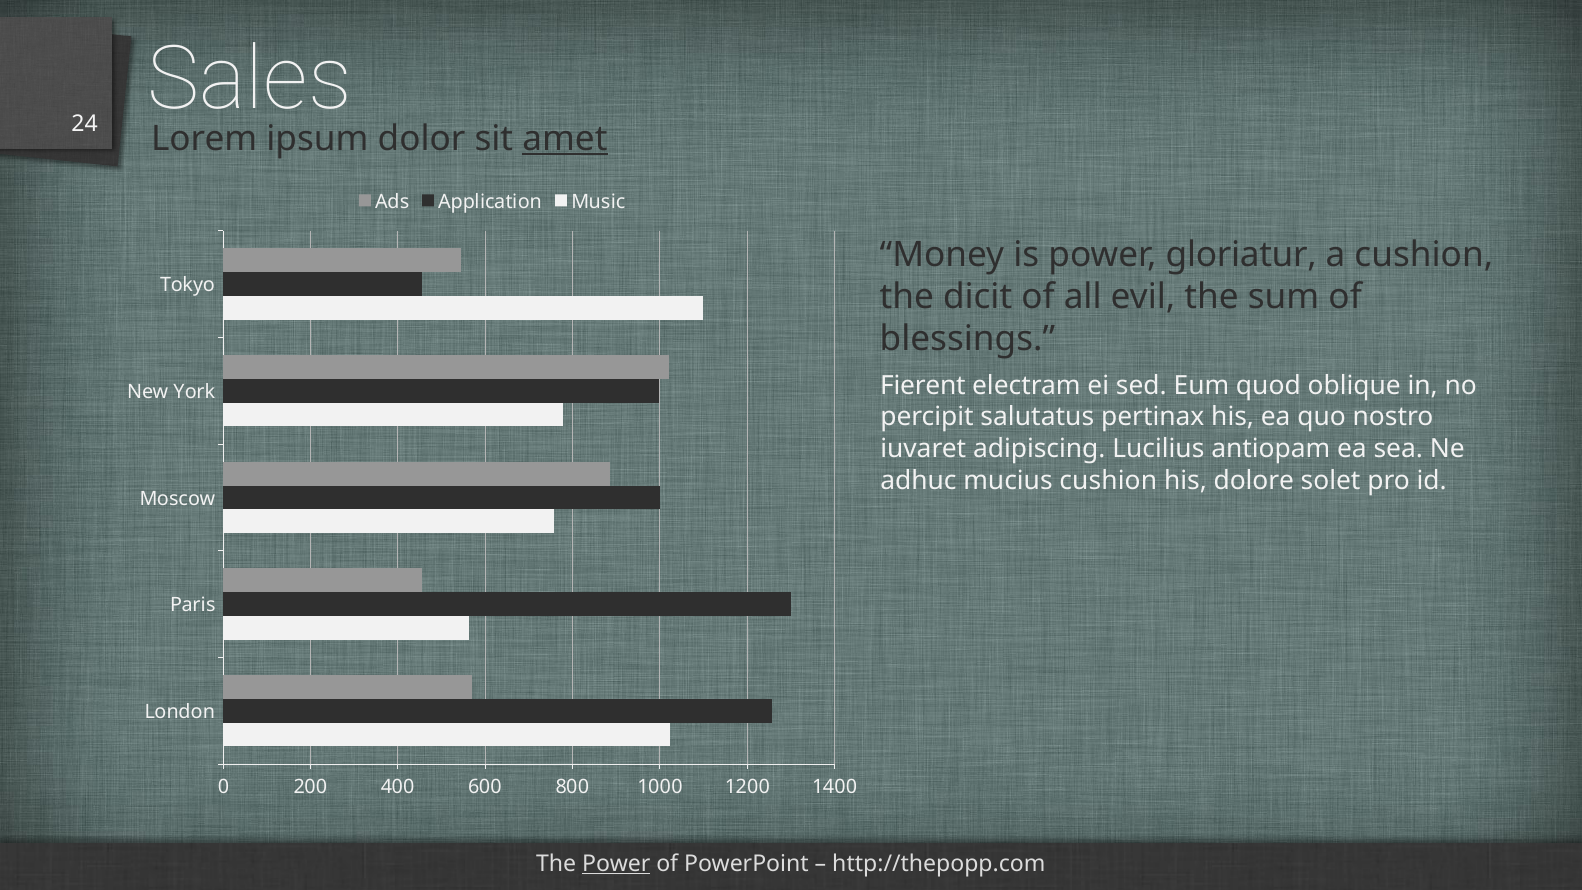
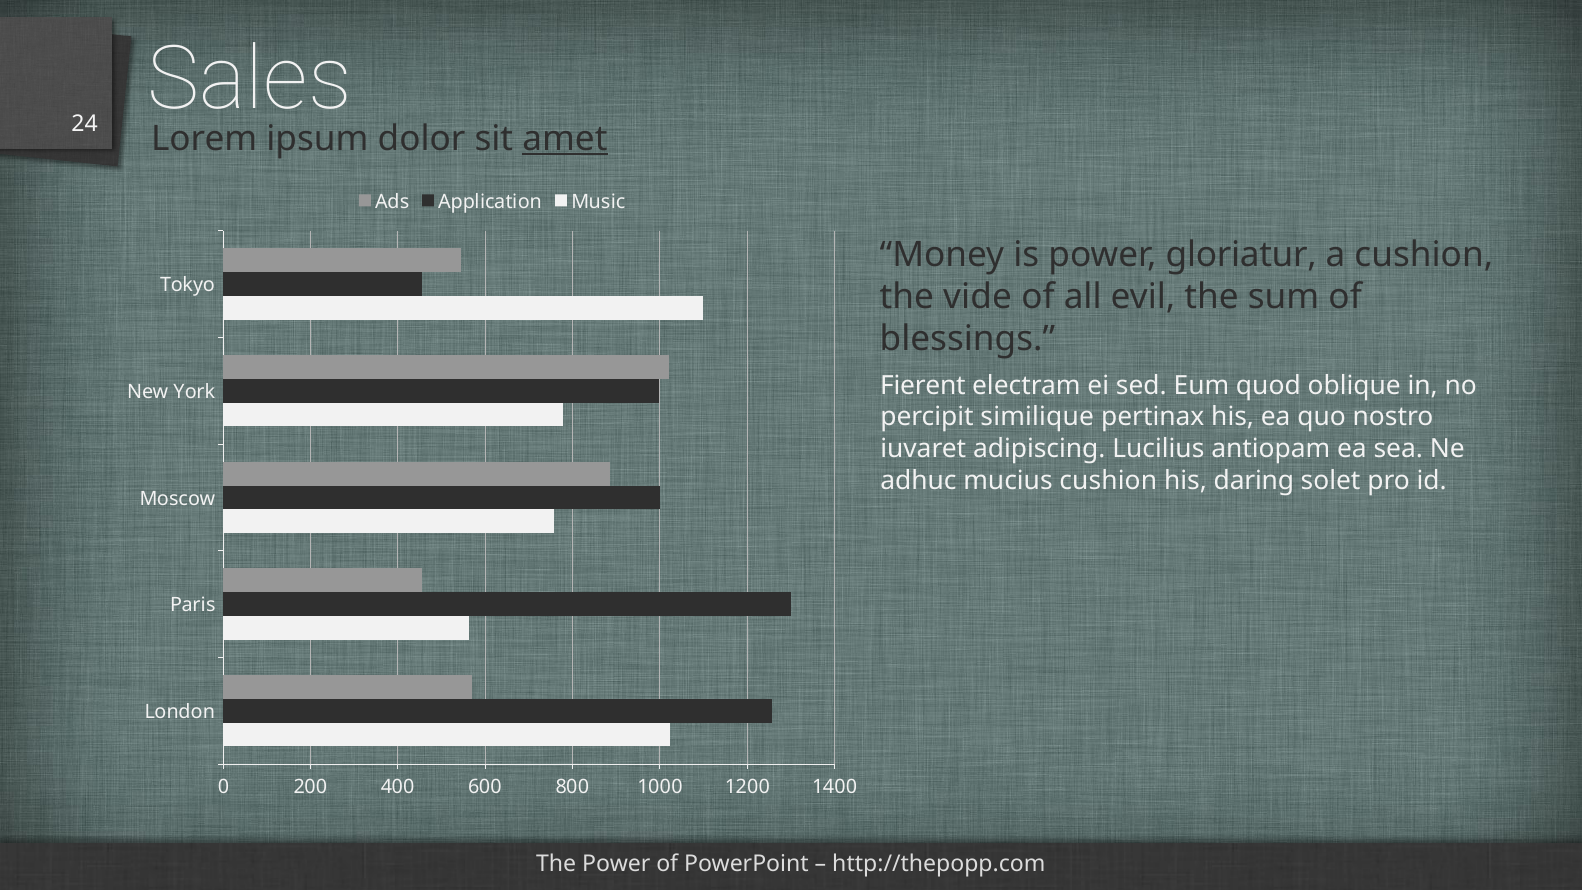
dicit: dicit -> vide (978, 297)
salutatus: salutatus -> similique (1037, 417)
dolore: dolore -> daring (1254, 480)
Power underline: present -> none (616, 863)
